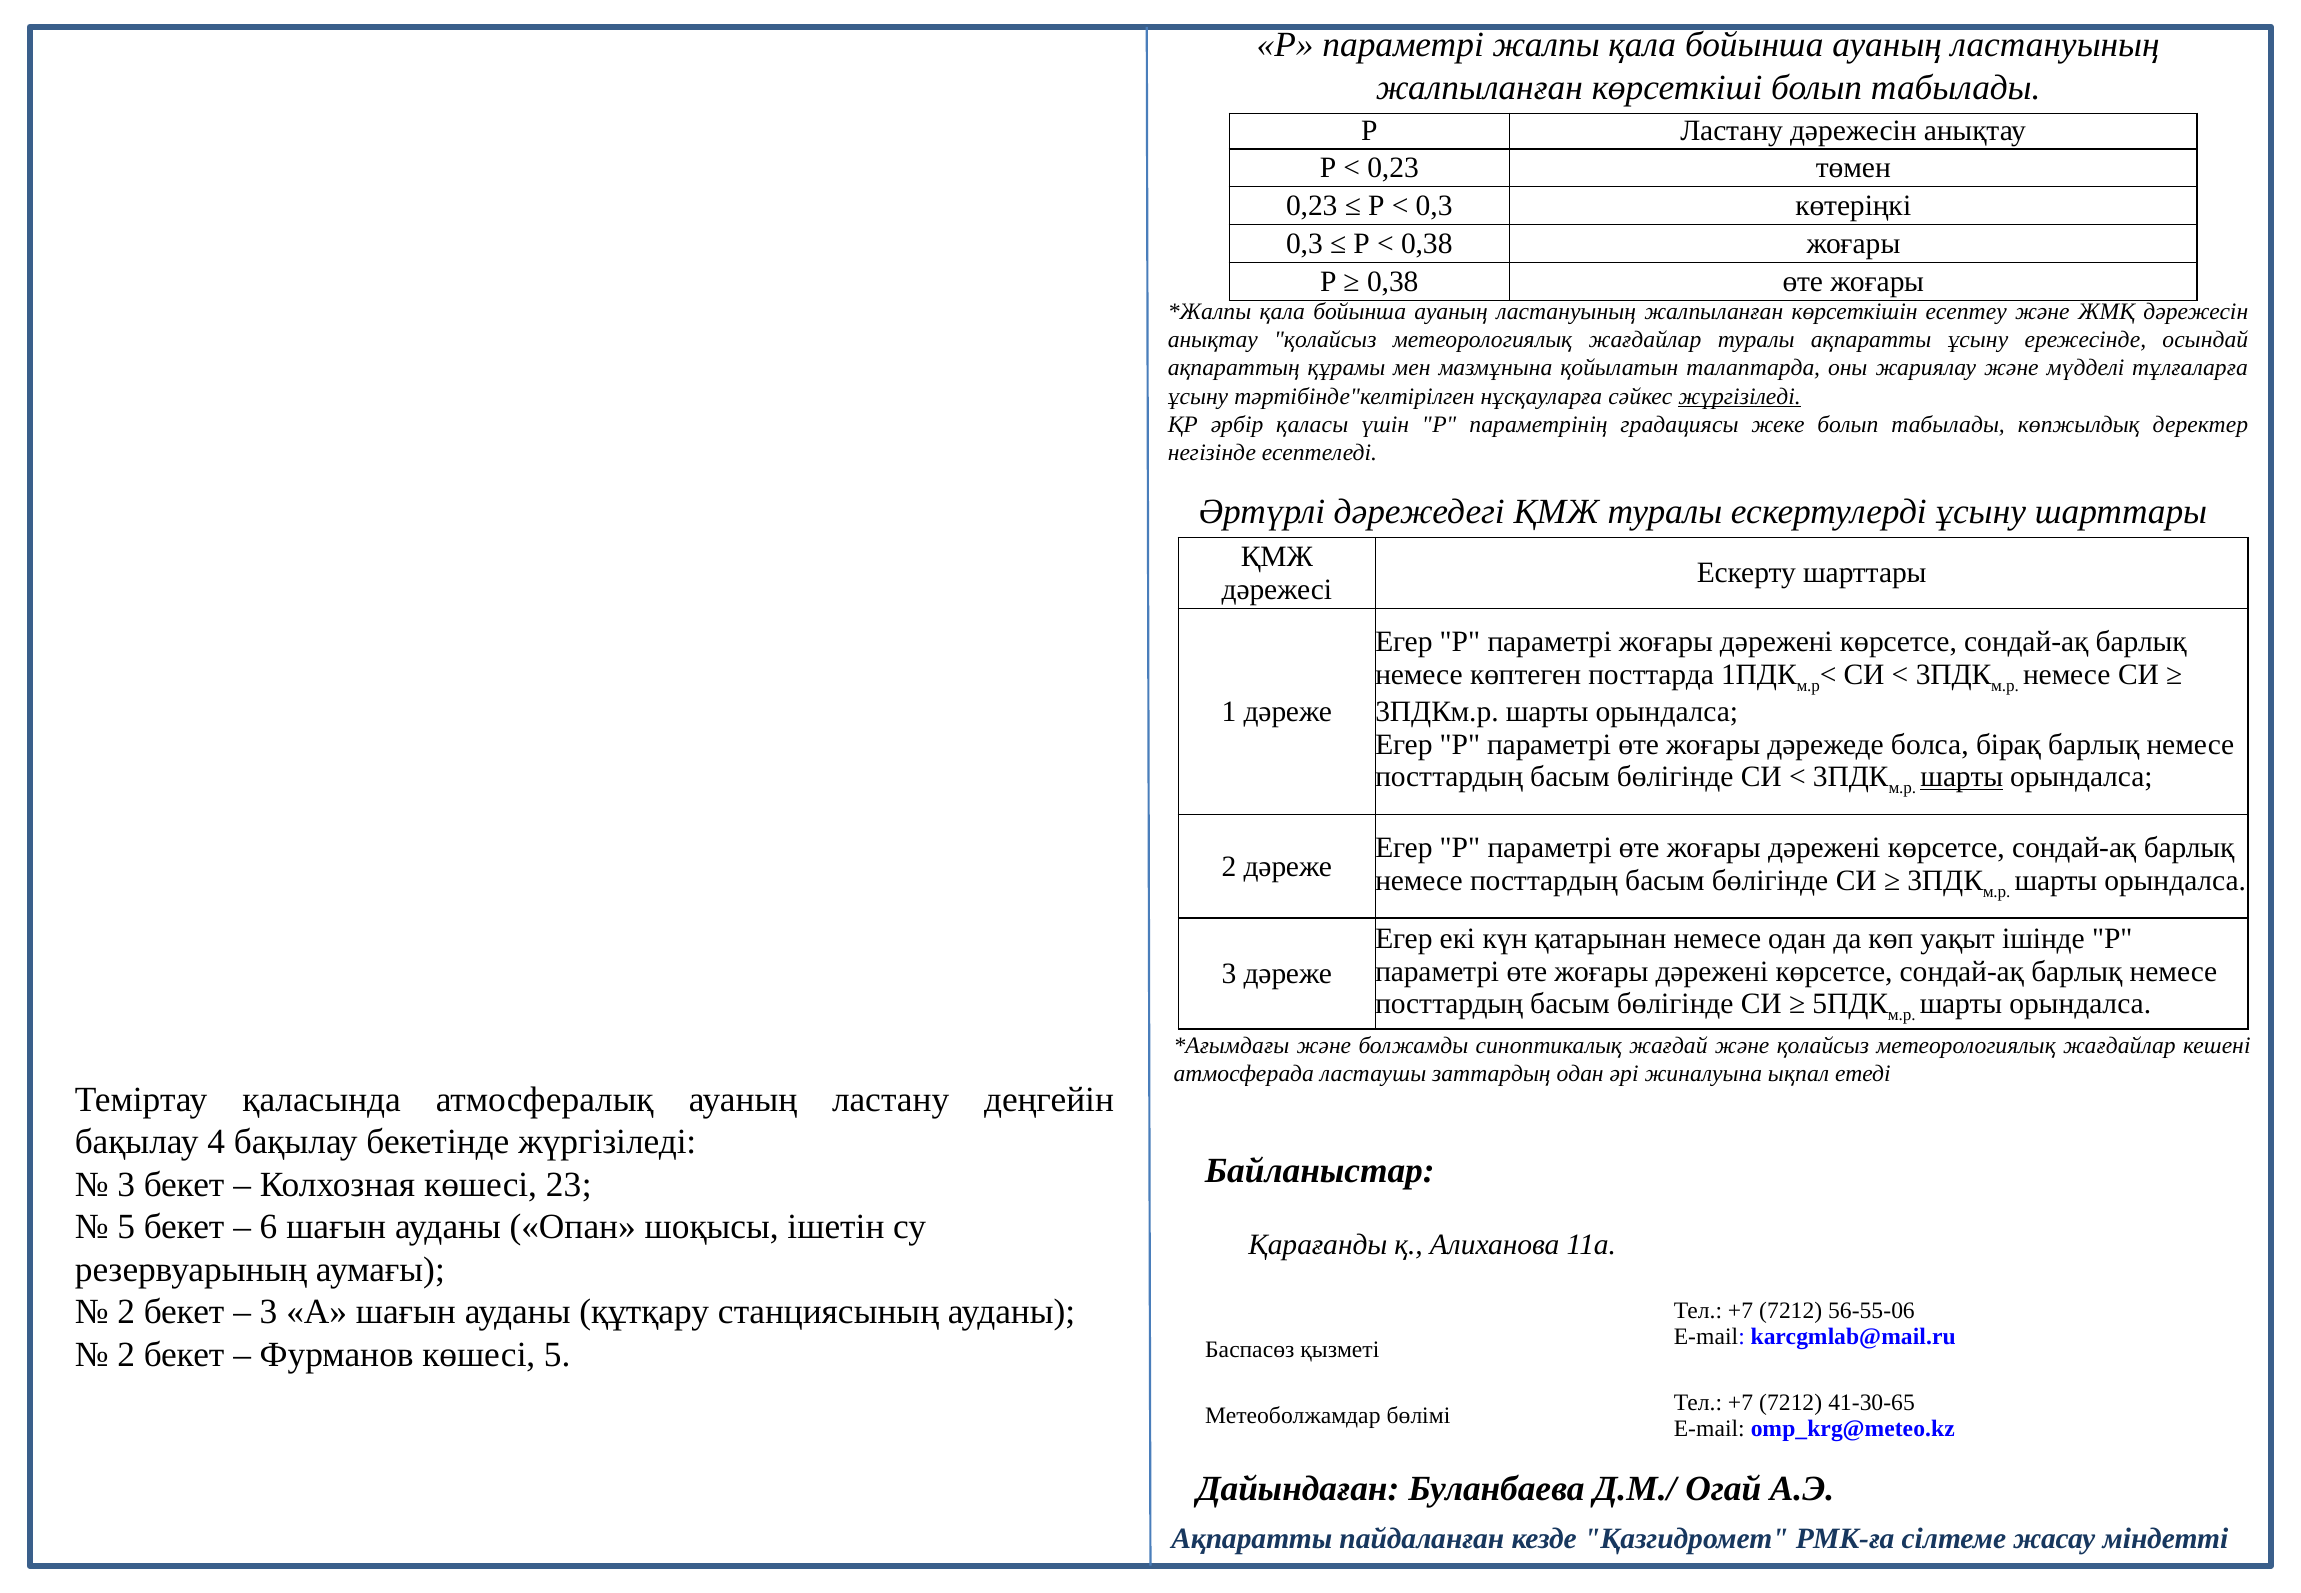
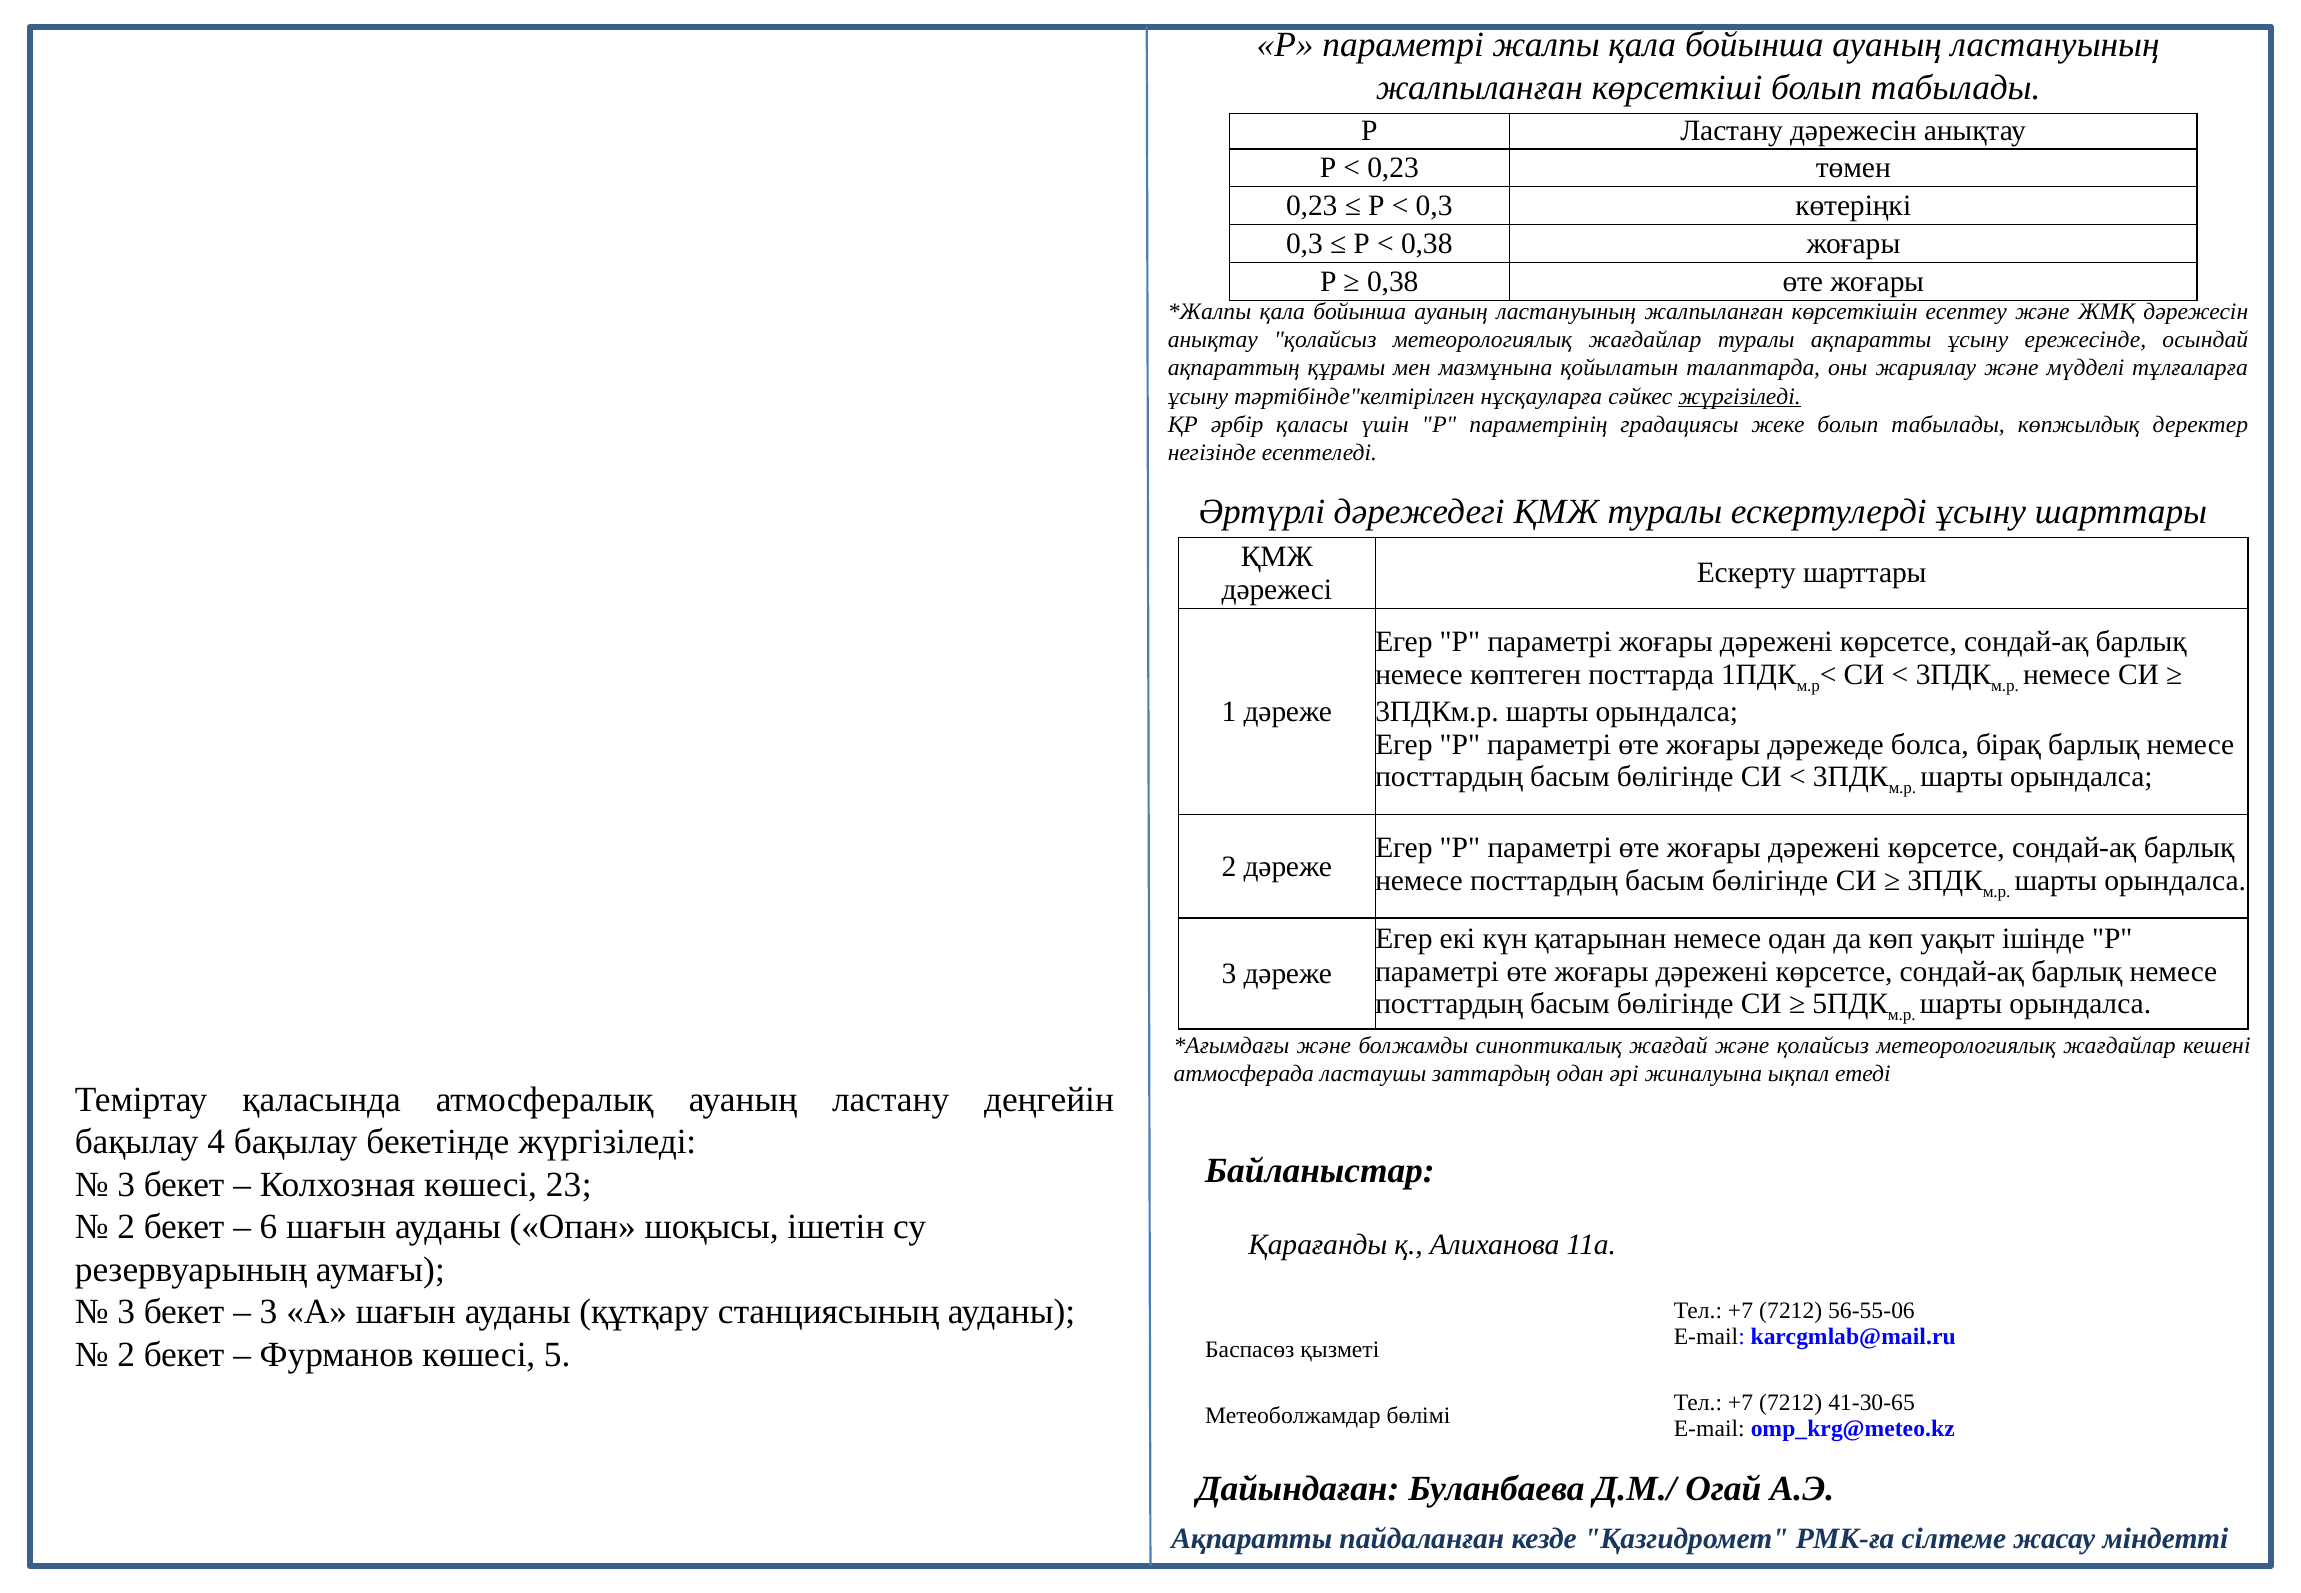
шарты underline: present -> none (1962, 777)
5: 5 -> 2 (126, 1227)
2: 2 -> 3 (126, 1312)
